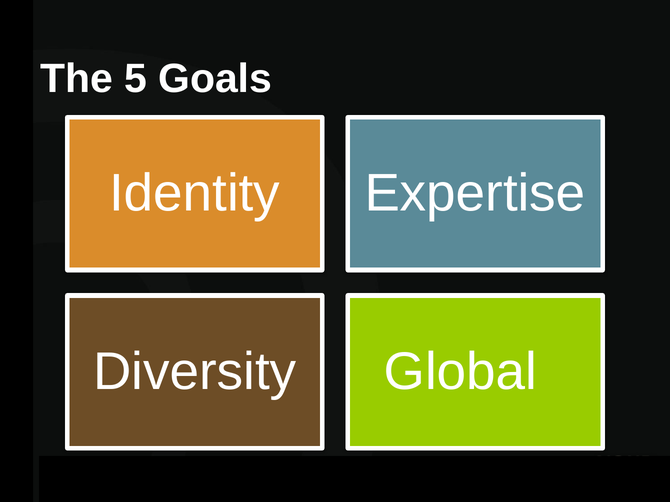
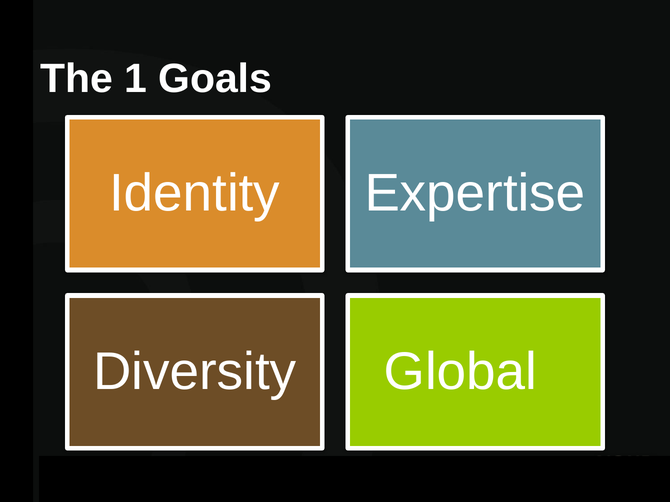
5: 5 -> 1 (136, 79)
